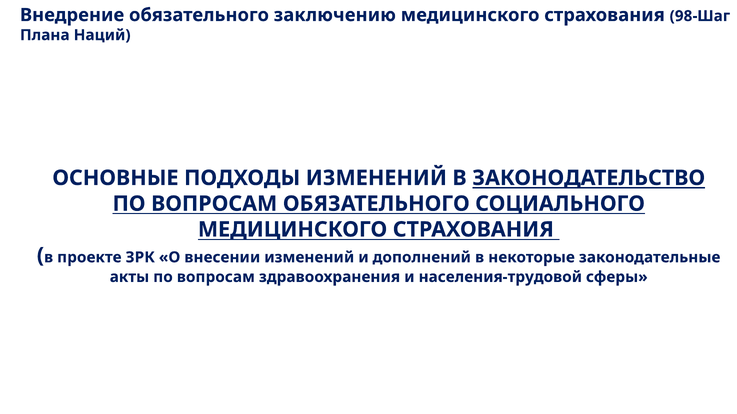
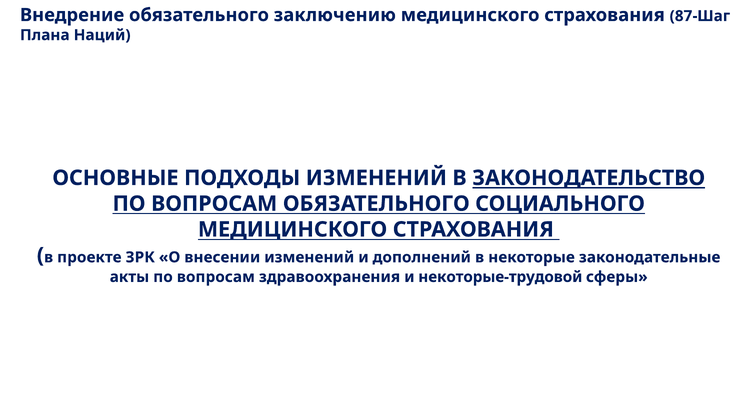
98-Шаг: 98-Шаг -> 87-Шаг (700, 16)
населения-трудовой: населения-трудовой -> некоторые-трудовой (500, 277)
